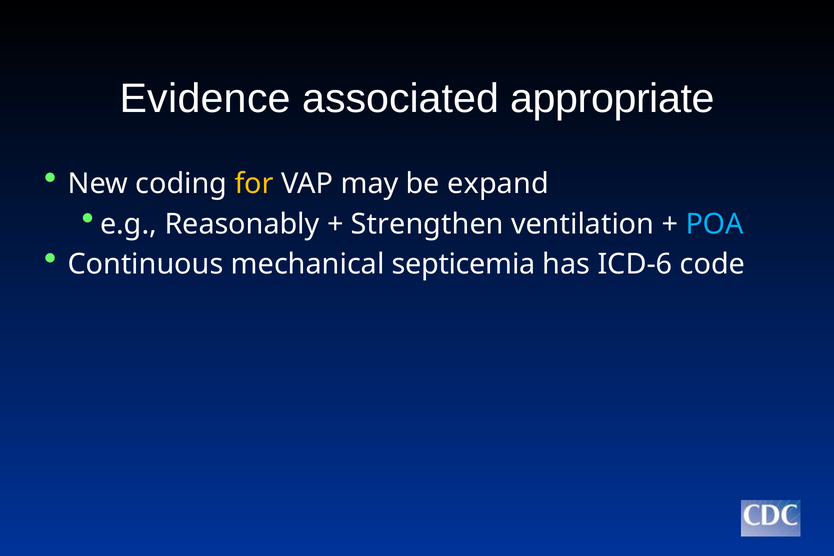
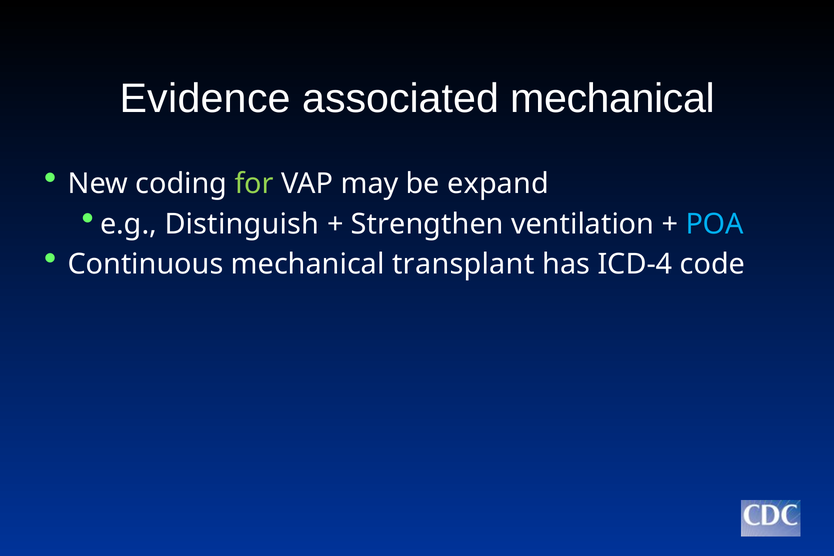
associated appropriate: appropriate -> mechanical (612, 99)
for colour: yellow -> light green (254, 184)
Reasonably: Reasonably -> Distinguish (242, 224)
septicemia: septicemia -> transplant (463, 264)
ICD-6: ICD-6 -> ICD-4 (635, 264)
